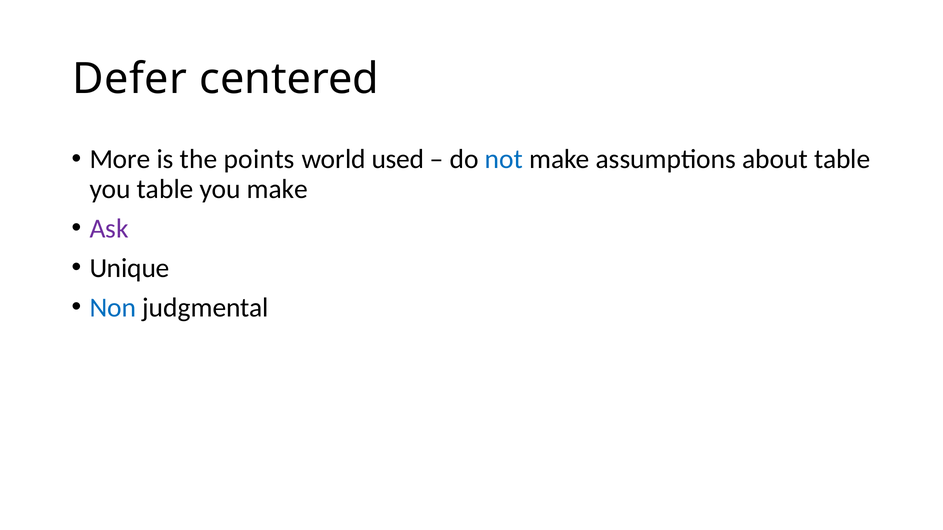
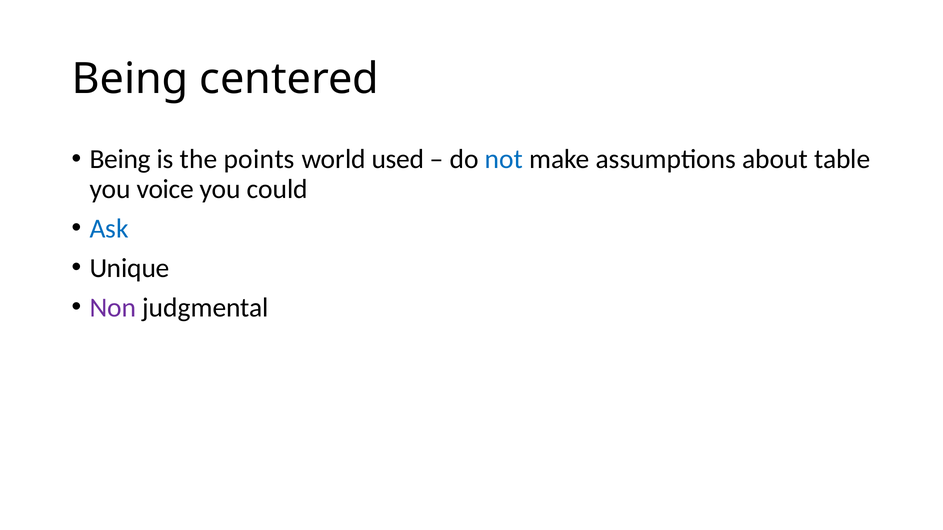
Defer: Defer -> Being (130, 79)
More: More -> Being (120, 159)
you table: table -> voice (165, 189)
you make: make -> could (277, 189)
Ask colour: purple -> blue (109, 229)
Non colour: blue -> purple (113, 308)
